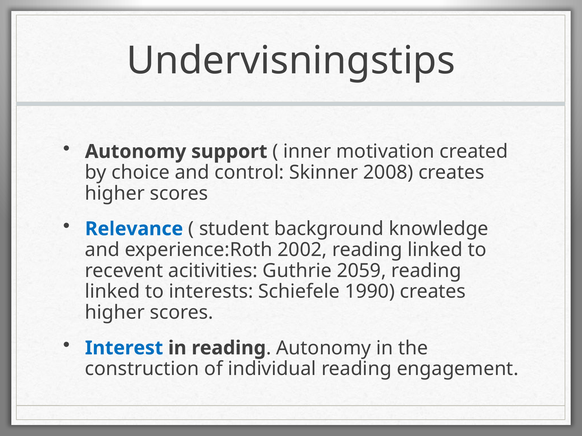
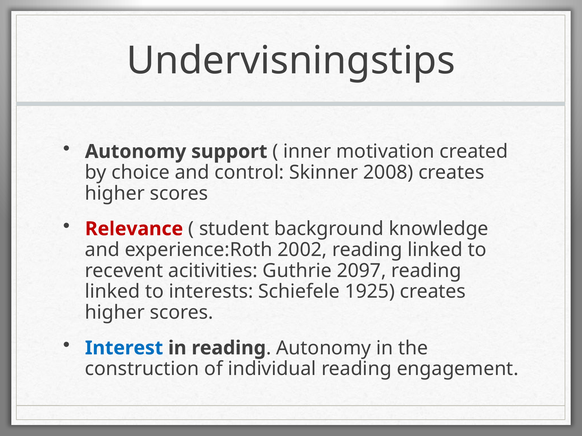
Relevance colour: blue -> red (134, 229)
2059: 2059 -> 2097 (361, 271)
1990: 1990 -> 1925 (370, 292)
